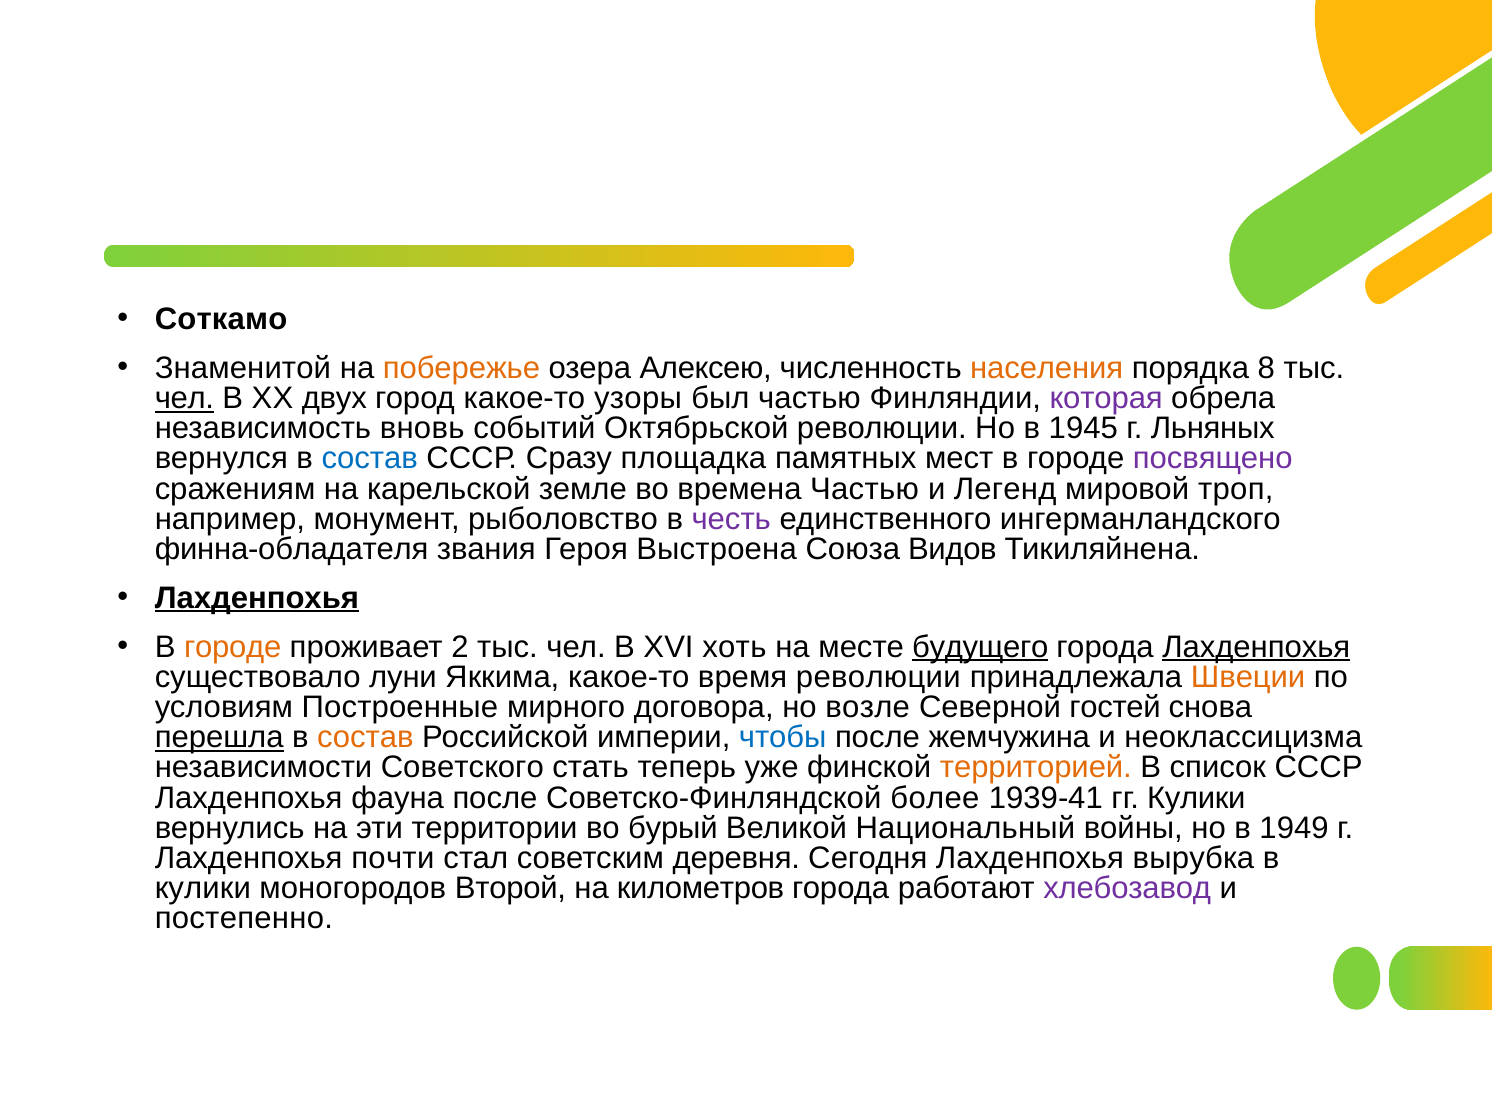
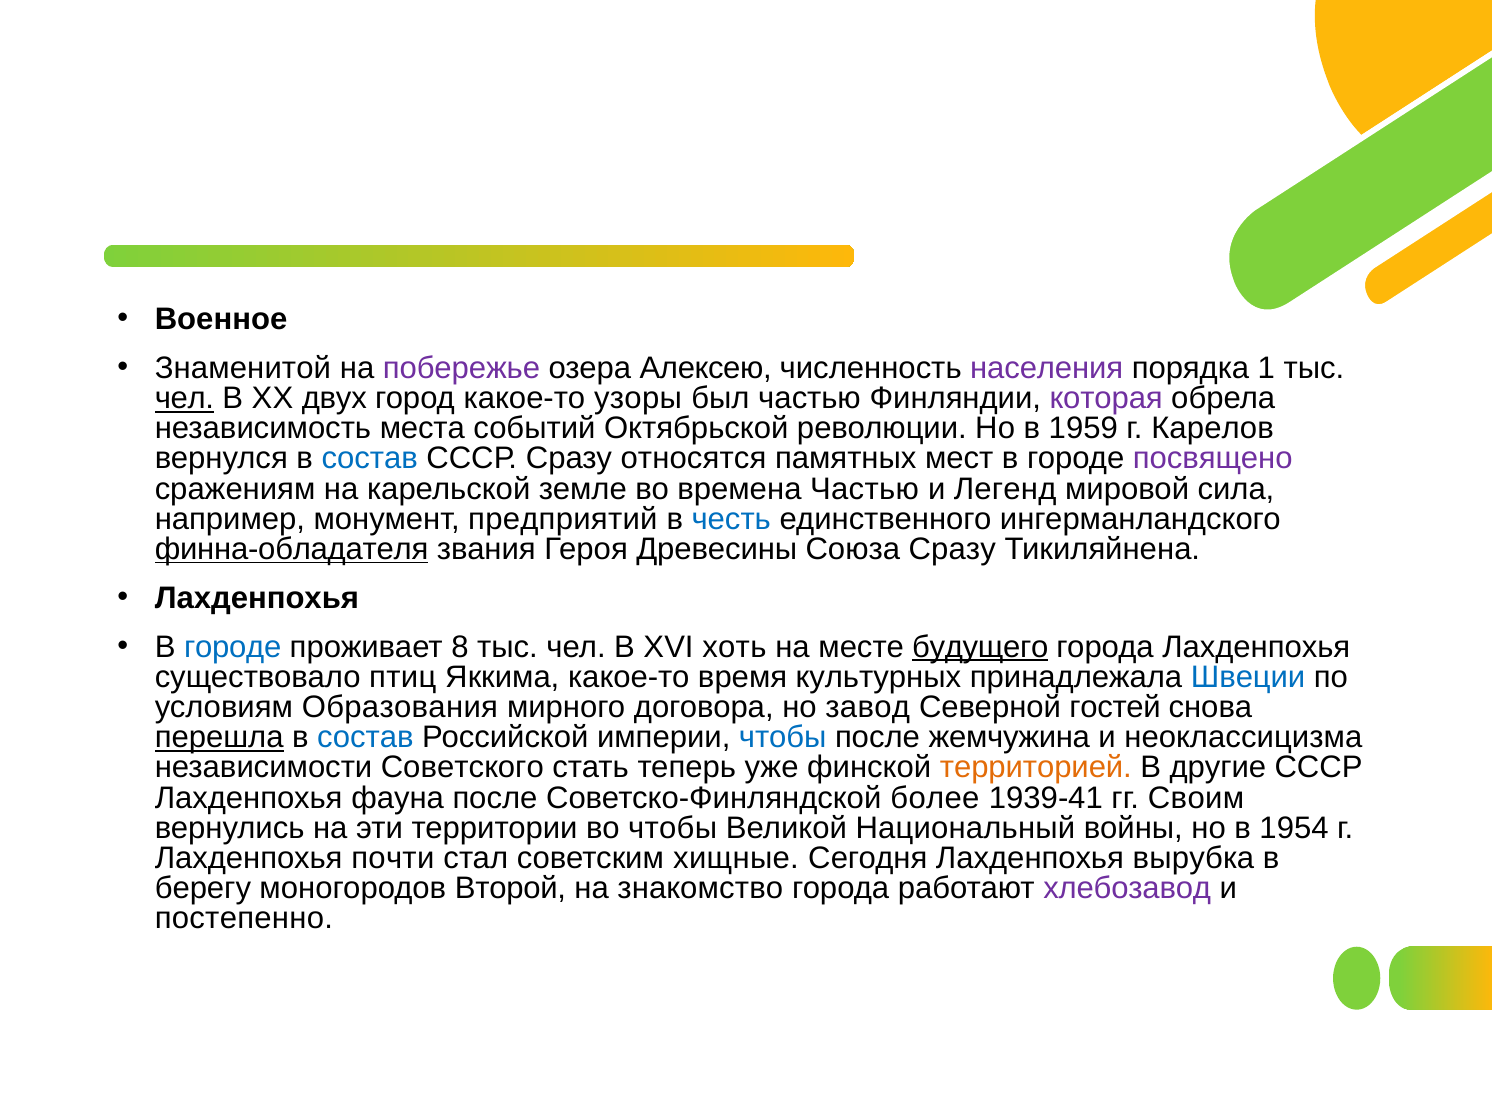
Соткамо: Соткамо -> Военное (221, 319)
побережье colour: orange -> purple (461, 368)
населения colour: orange -> purple (1047, 368)
8: 8 -> 1 (1266, 368)
вновь: вновь -> места (422, 428)
1945: 1945 -> 1959 (1083, 428)
Льняных: Льняных -> Карелов (1213, 428)
площадка: площадка -> относятся (693, 459)
троп: троп -> сила (1236, 489)
рыболовство: рыболовство -> предприятий (563, 519)
честь colour: purple -> blue (731, 519)
финна-обладателя underline: none -> present (292, 549)
Выстроена: Выстроена -> Древесины (717, 549)
Союза Видов: Видов -> Сразу (952, 549)
Лахденпохья underline: present -> none (257, 598)
городе colour: orange -> blue (233, 647)
2: 2 -> 8 (460, 647)
Лахденпохья underline: present -> none (1256, 647)
луни: луни -> птиц (403, 677)
время революции: революции -> культурных (878, 677)
Швеции colour: orange -> blue (1248, 677)
Построенные: Построенные -> Образования (400, 707)
возле: возле -> завод (868, 707)
состав colour: orange -> blue (365, 737)
список: список -> другие (1218, 768)
гг Кулики: Кулики -> Своим (1196, 798)
во бурый: бурый -> чтобы (673, 828)
1949: 1949 -> 1954 (1294, 828)
деревня: деревня -> хищные (736, 858)
кулики: кулики -> берегу (203, 888)
километров: километров -> знакомство (700, 888)
